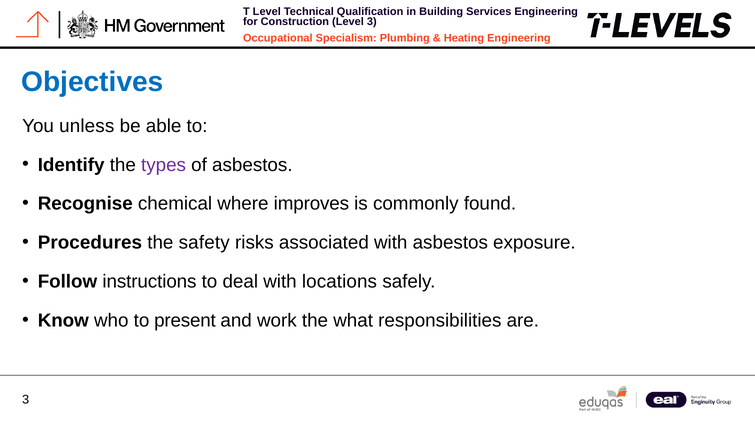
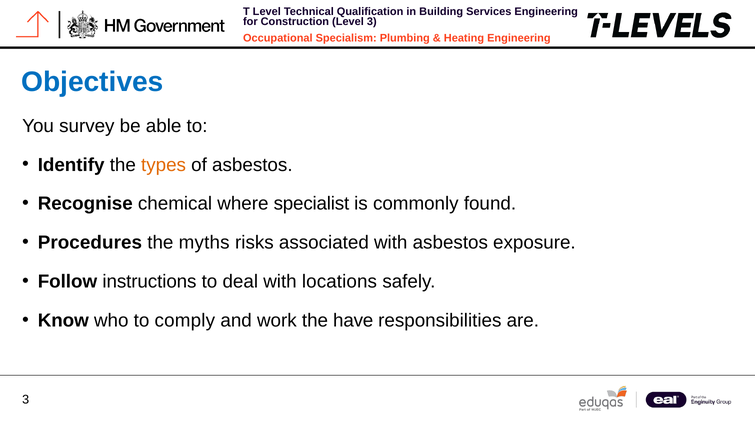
unless: unless -> survey (87, 126)
types colour: purple -> orange (164, 165)
improves: improves -> specialist (311, 204)
safety: safety -> myths (204, 243)
present: present -> comply (185, 320)
what: what -> have (353, 320)
